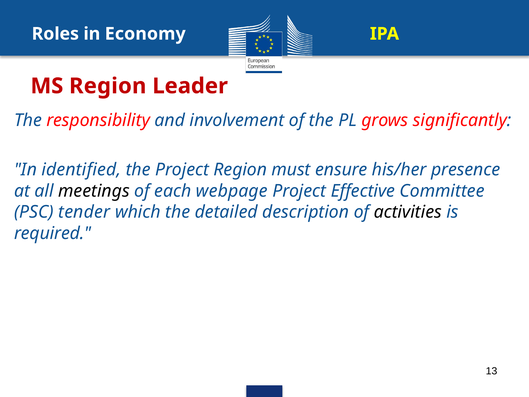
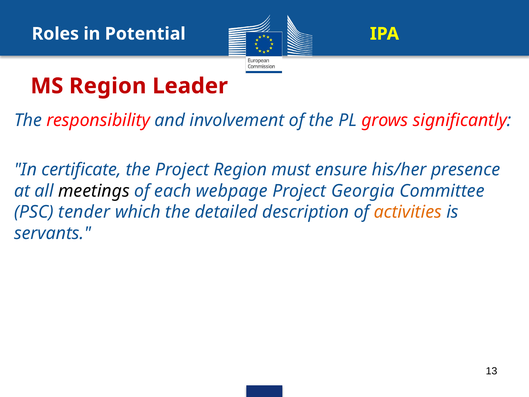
Economy: Economy -> Potential (145, 34)
identified: identified -> certificate (81, 170)
Effective: Effective -> Georgia (363, 191)
activities colour: black -> orange (408, 212)
required: required -> servants (53, 233)
